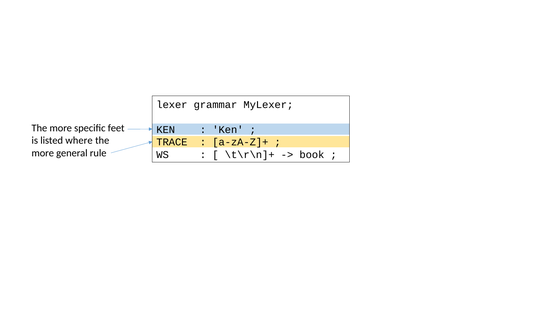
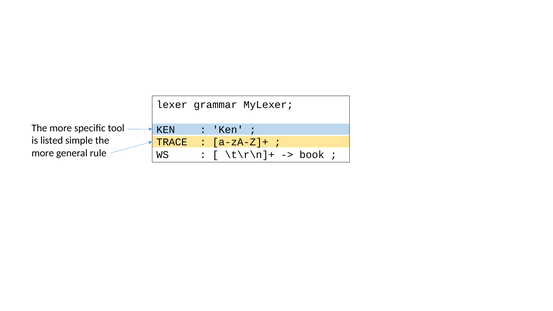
feet: feet -> tool (116, 128)
where: where -> simple (79, 141)
